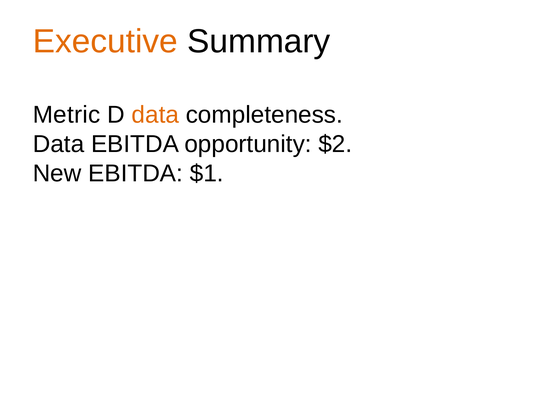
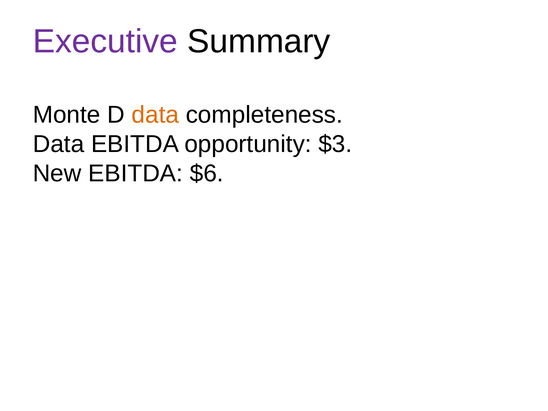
Executive colour: orange -> purple (105, 42)
Metric: Metric -> Monte (67, 115)
$2: $2 -> $3 (335, 144)
$1: $1 -> $6 (207, 173)
